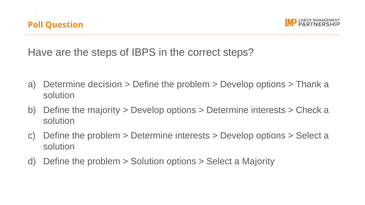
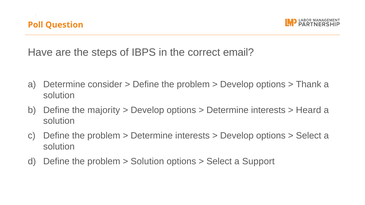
correct steps: steps -> email (239, 52)
decision: decision -> consider (105, 84)
Check: Check -> Heard (309, 110)
a Majority: Majority -> Support (258, 162)
